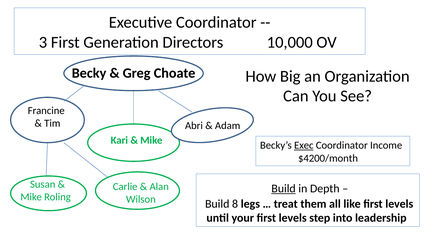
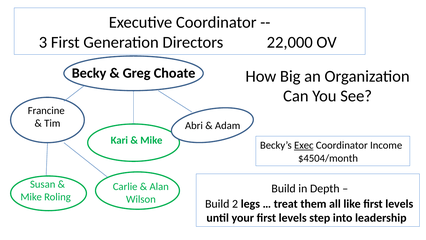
10,000: 10,000 -> 22,000 (290, 42)
$4200/month: $4200/month -> $4504/month (328, 158)
Build underline: present -> none (284, 188)
8: 8 -> 2 (235, 203)
